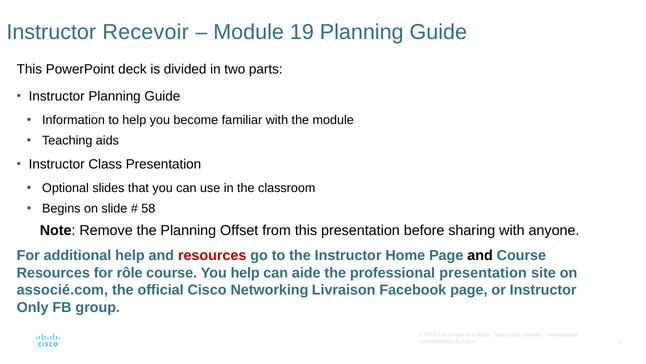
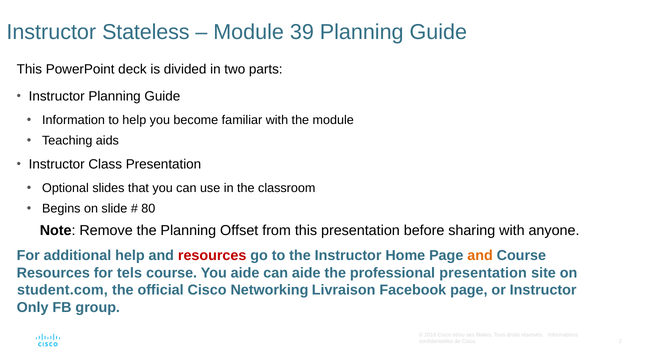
Recevoir: Recevoir -> Stateless (146, 32)
19: 19 -> 39 (302, 32)
58: 58 -> 80 (148, 208)
and colour: black -> orange (480, 255)
rôle: rôle -> tels (129, 272)
You help: help -> aide (245, 272)
associé.com: associé.com -> student.com (62, 290)
